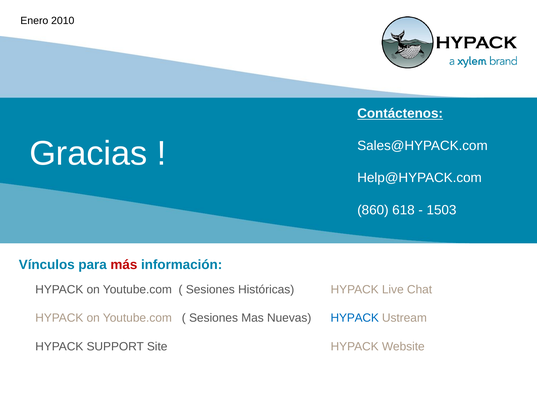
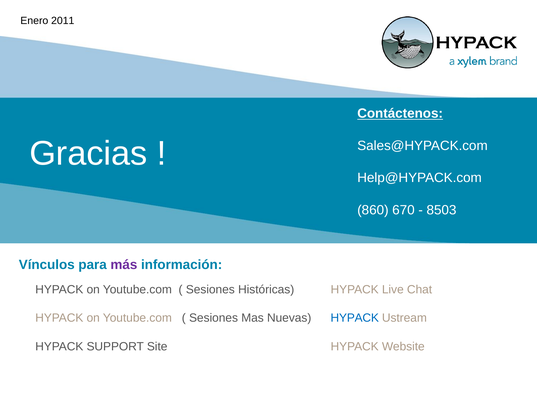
2010: 2010 -> 2011 (63, 21)
618: 618 -> 670 (403, 210)
1503: 1503 -> 8503 (441, 210)
más colour: red -> purple (124, 265)
